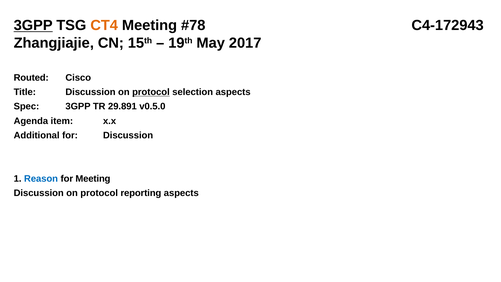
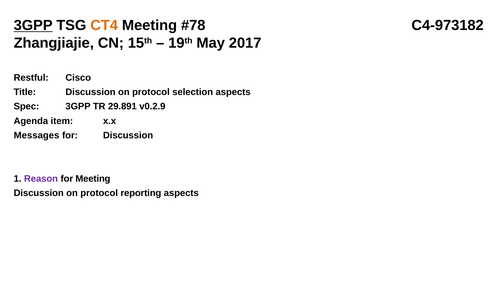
C4-172943: C4-172943 -> C4-973182 (448, 25)
Routed: Routed -> Restful (31, 78)
protocol underline: present -> none (151, 92)
v0.5.0: v0.5.0 -> v0.2.9 (152, 106)
Additional: Additional -> Messages (37, 135)
Reason colour: blue -> purple (41, 178)
